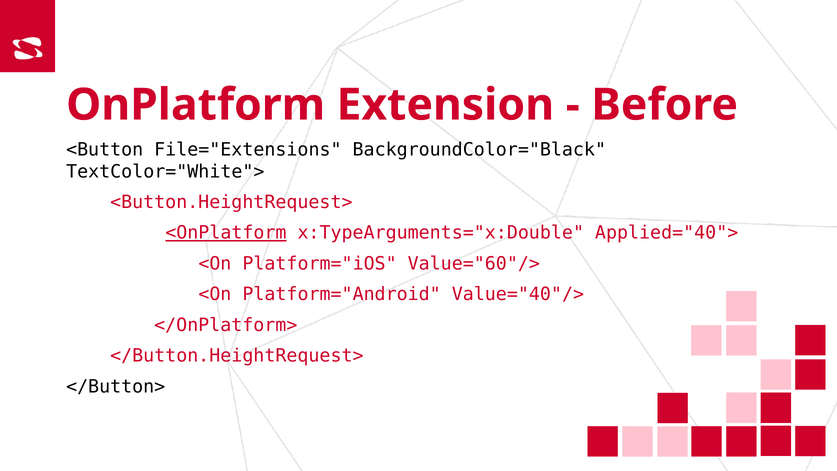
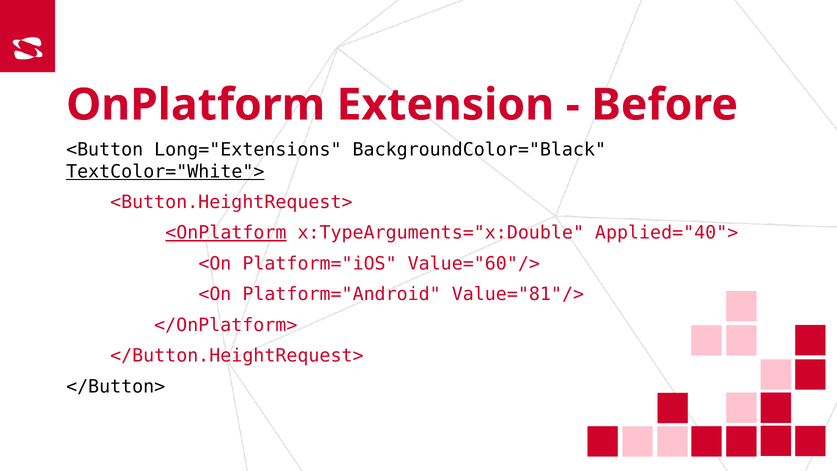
File="Extensions: File="Extensions -> Long="Extensions (248, 149)
TextColor="White"> underline: none -> present (165, 171)
Value="40"/>: Value="40"/> -> Value="81"/> (518, 294)
